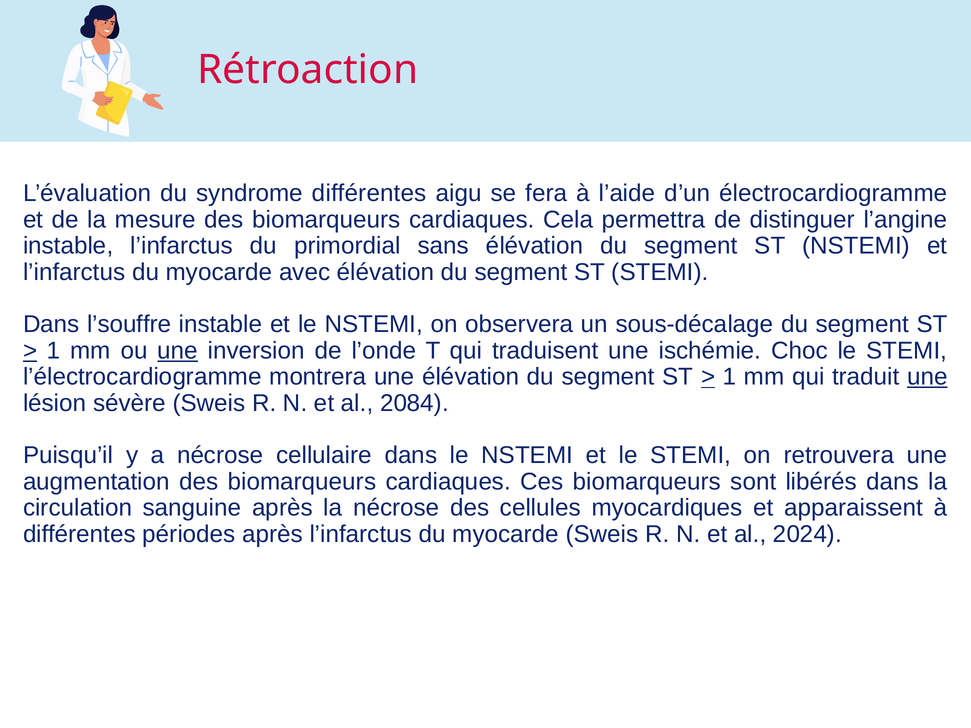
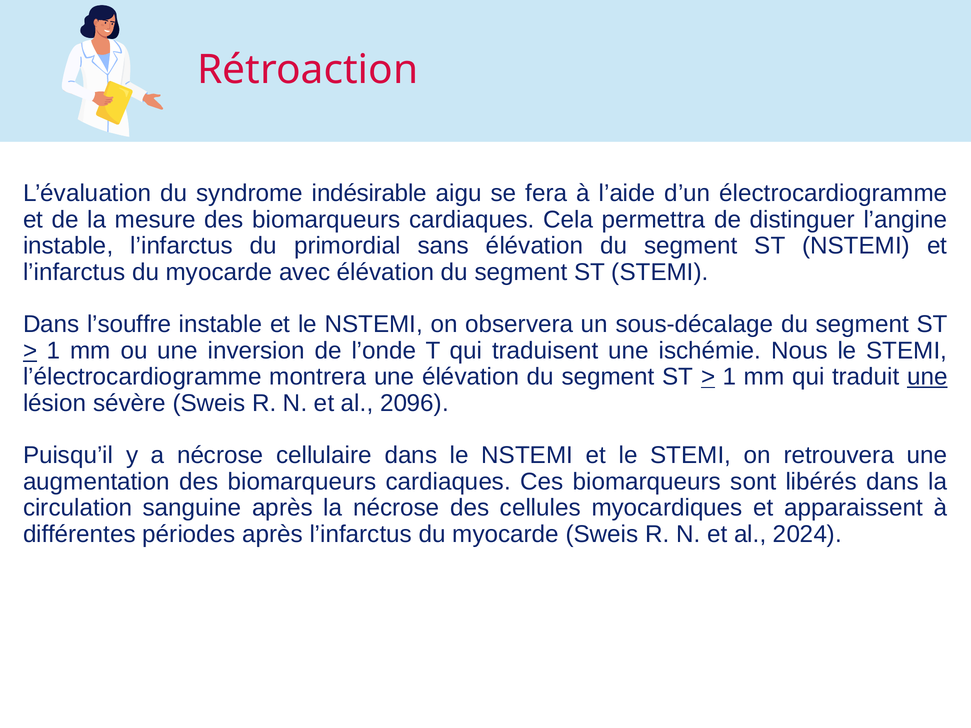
syndrome différentes: différentes -> indésirable (369, 193)
une underline: present -> none (178, 351)
Choc: Choc -> Nous (799, 351)
2084: 2084 -> 2096 (414, 403)
